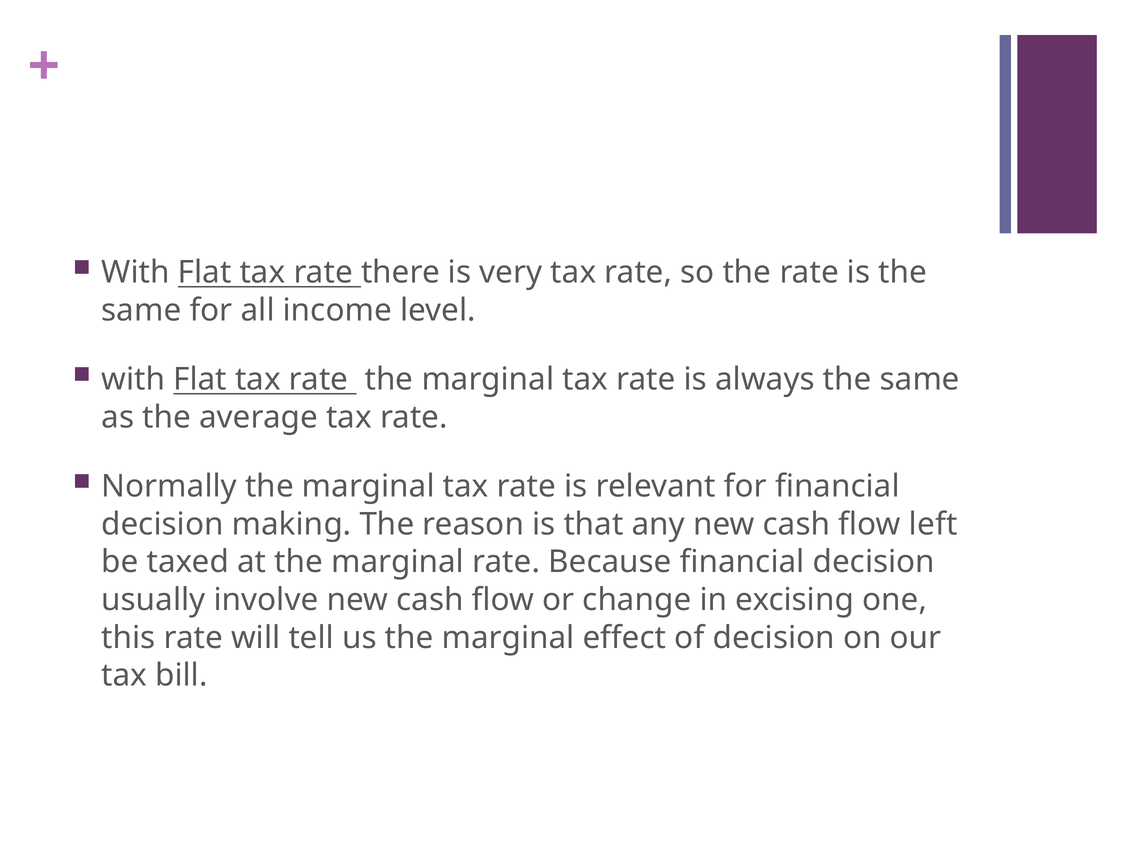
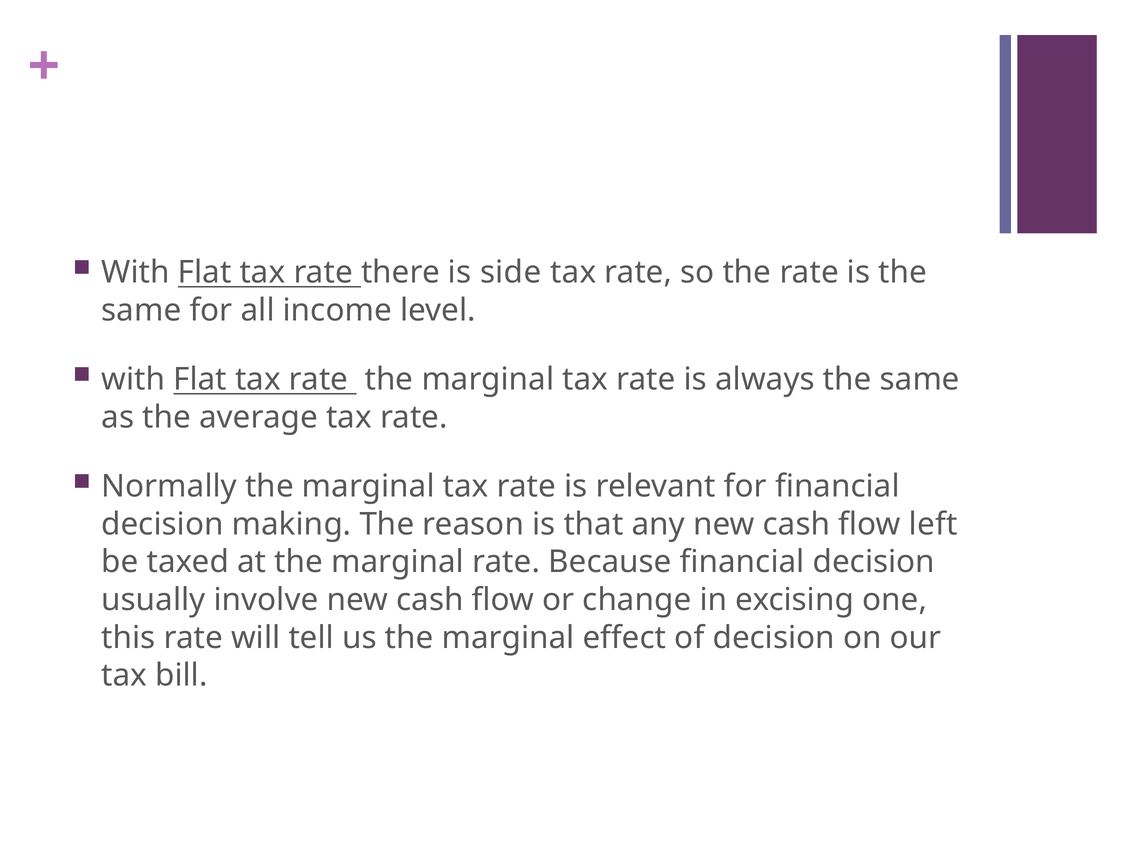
very: very -> side (511, 272)
